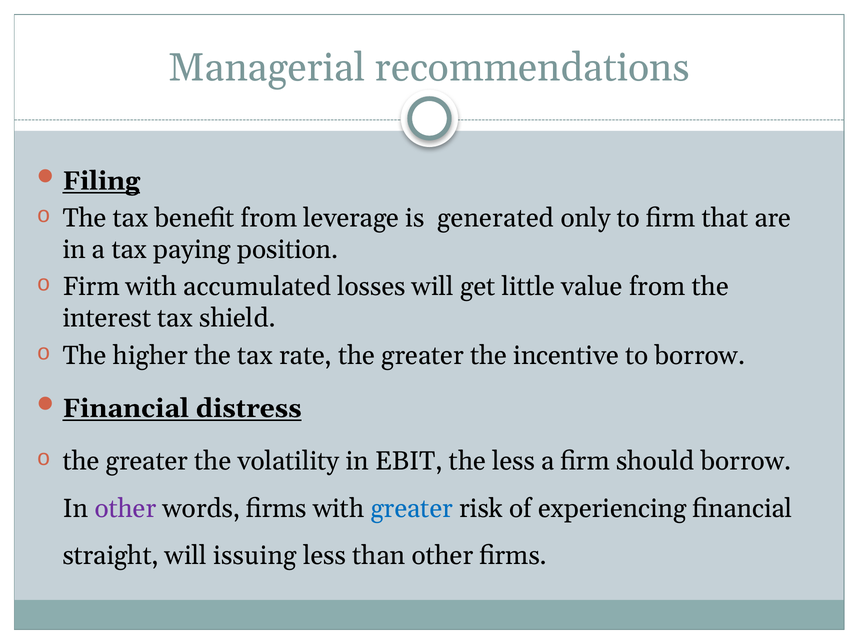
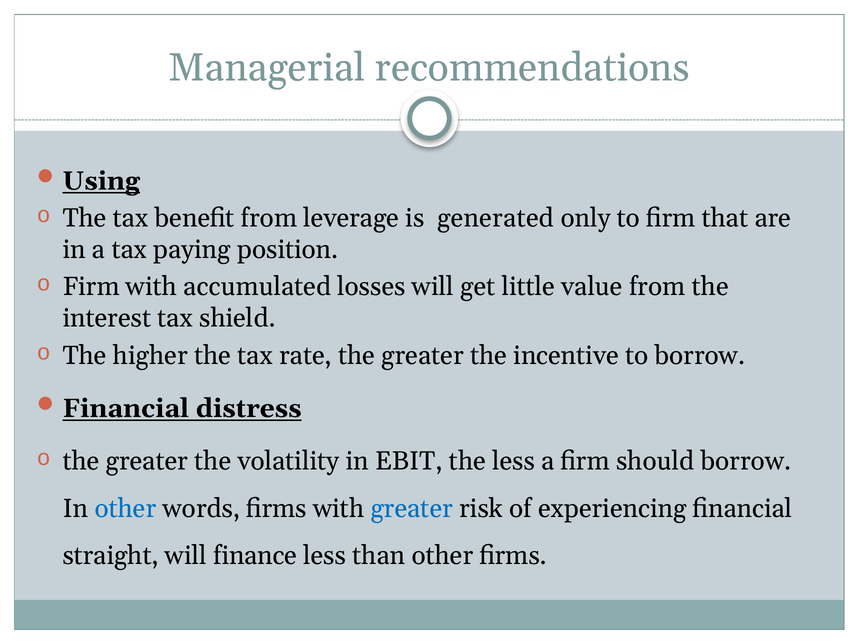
Filing: Filing -> Using (101, 181)
other colour: purple -> blue (125, 509)
issuing: issuing -> finance (255, 556)
